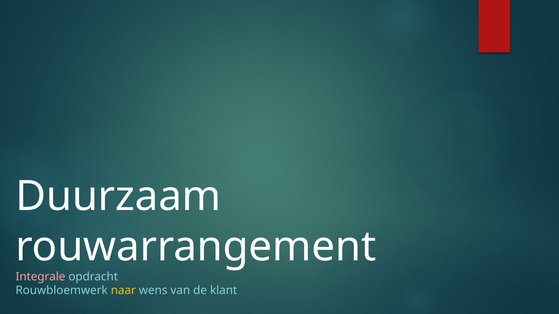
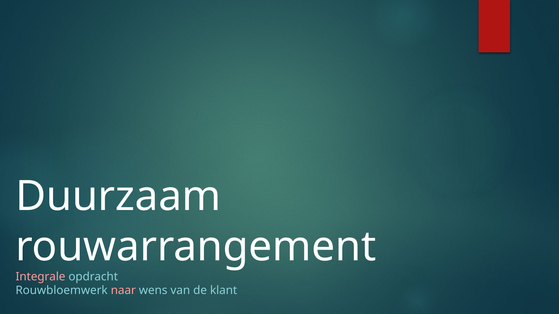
naar colour: yellow -> pink (123, 291)
